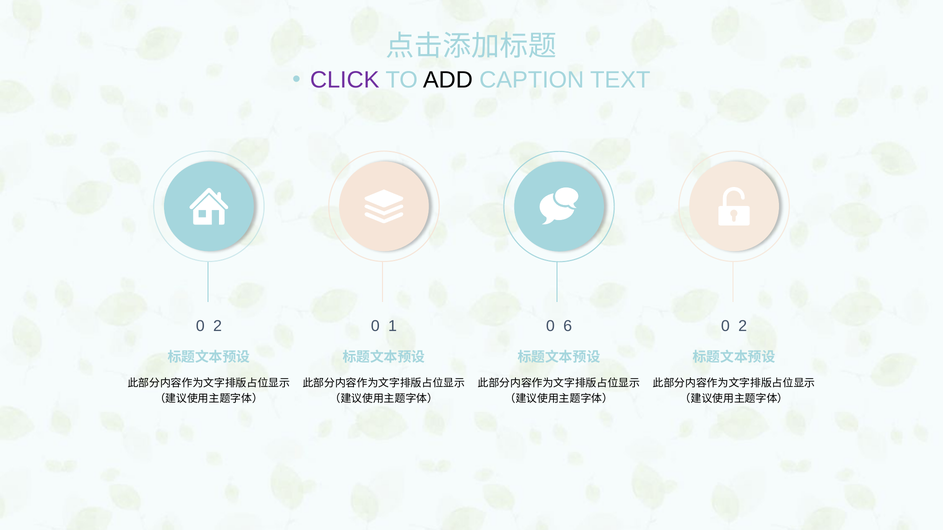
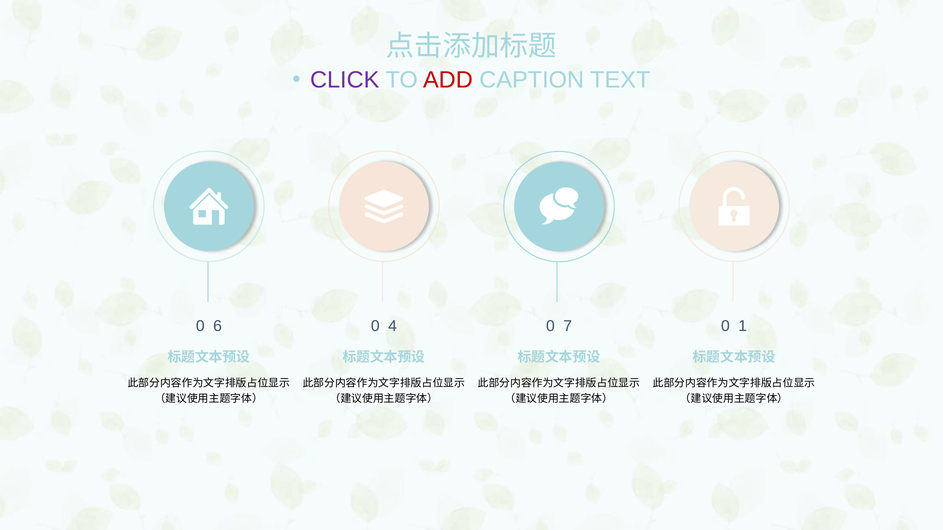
ADD colour: black -> red (448, 80)
2: 2 -> 6 (218, 326)
1: 1 -> 4 (393, 326)
6: 6 -> 7 (568, 326)
2: 2 -> 1 (743, 326)
